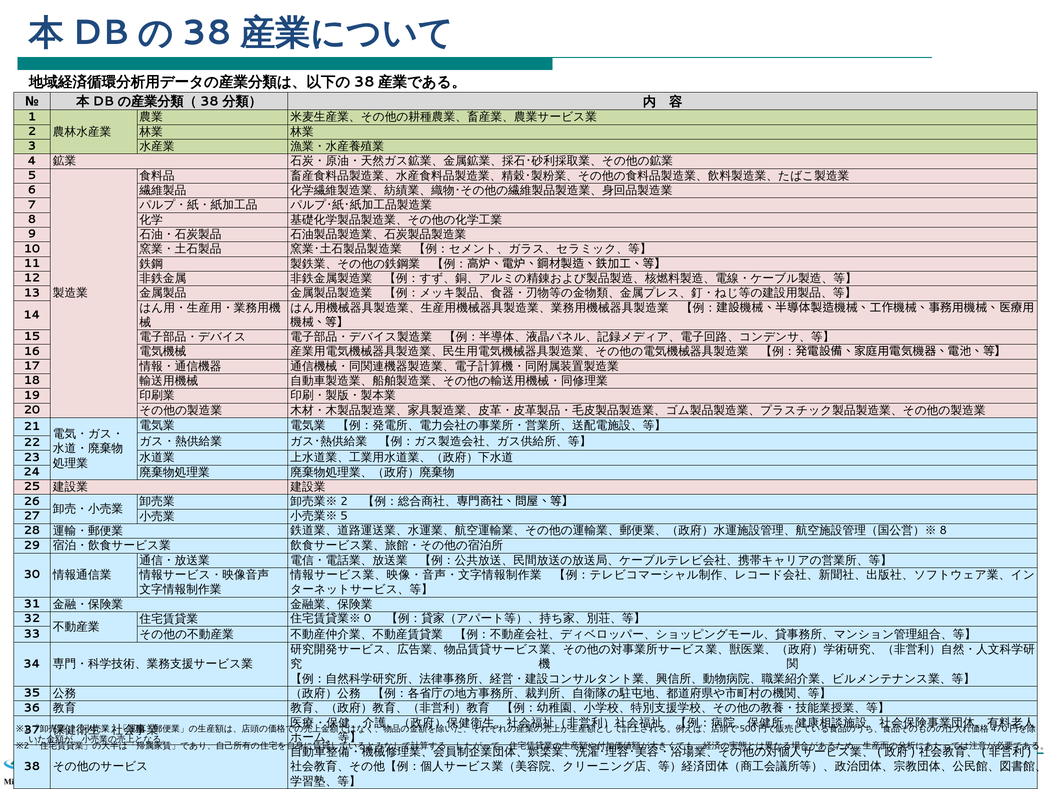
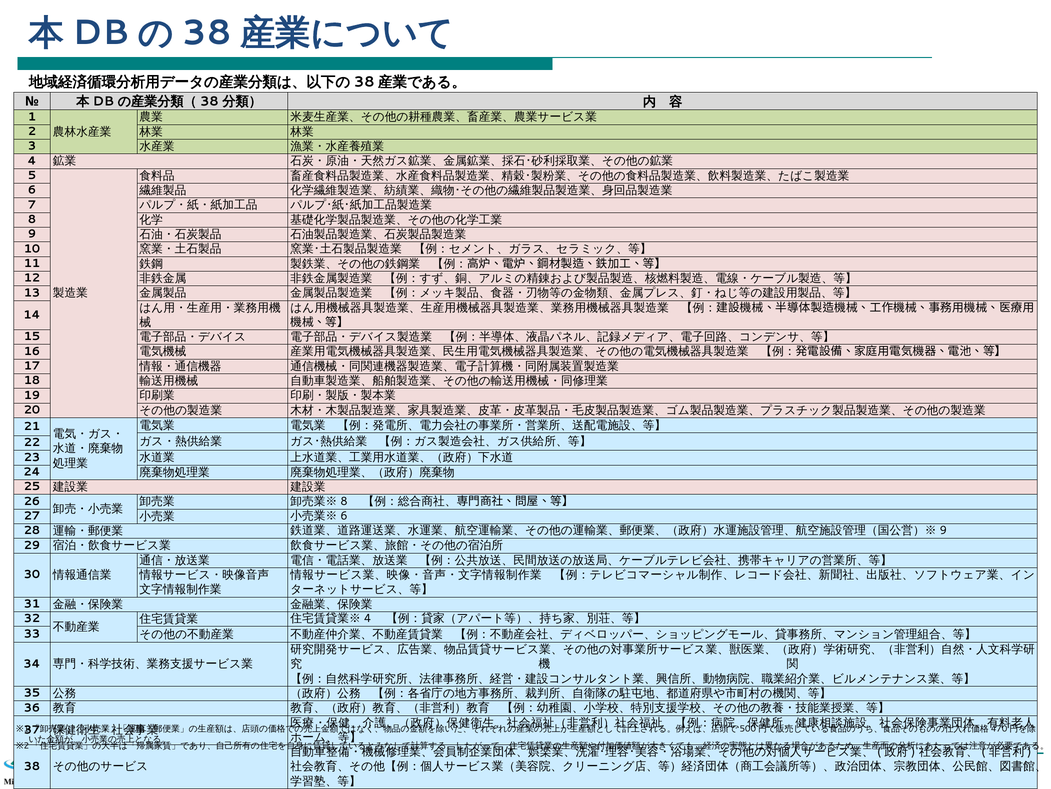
2: 2 -> 8 (344, 501)
5: 5 -> 6 (344, 515)
8: 8 -> 9 (943, 530)
0: 0 -> 4 (367, 618)
